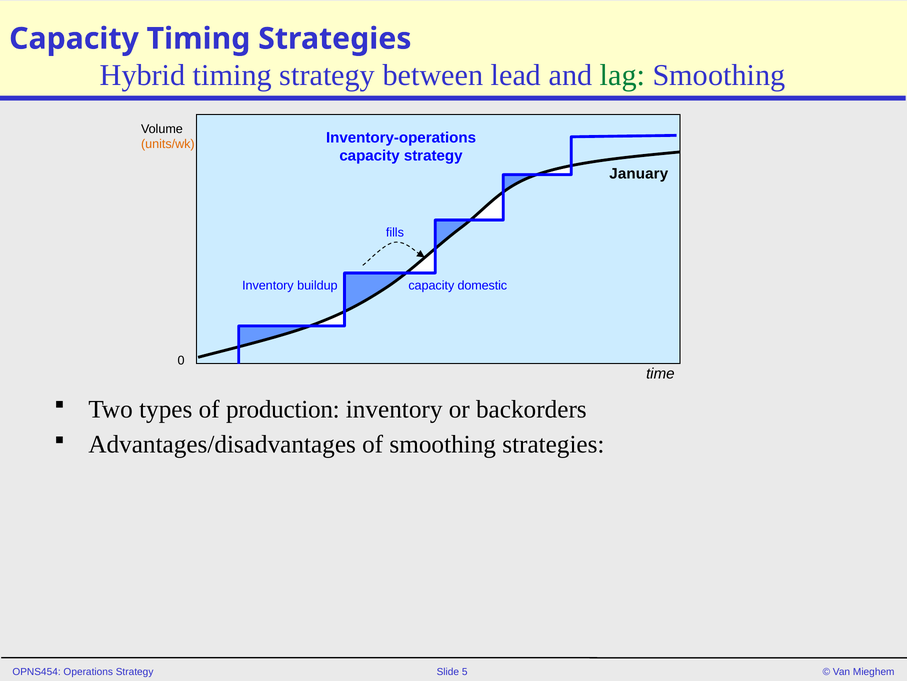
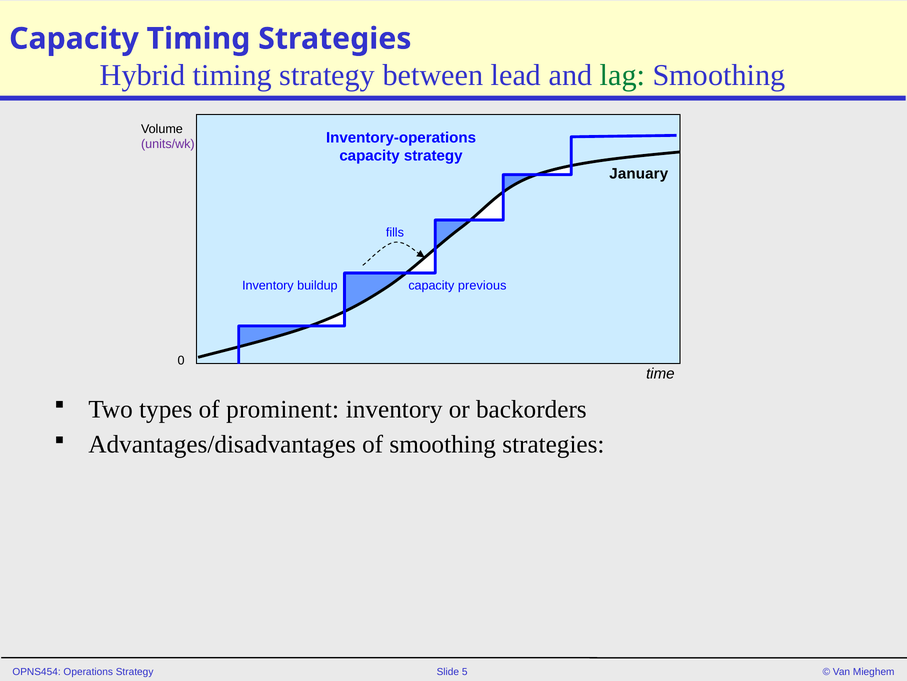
units/wk colour: orange -> purple (168, 144)
domestic: domestic -> previous (482, 285)
production: production -> prominent (283, 409)
